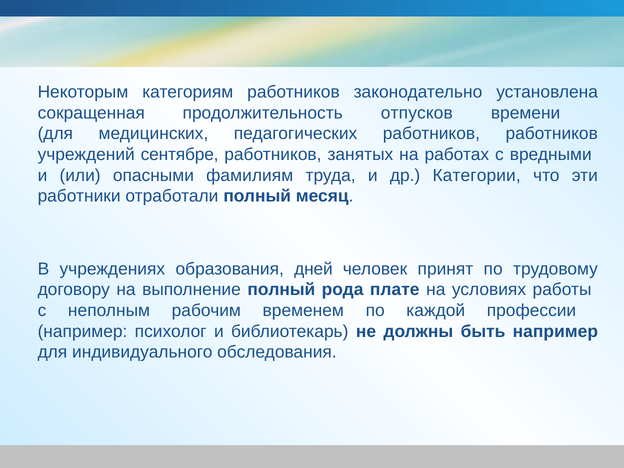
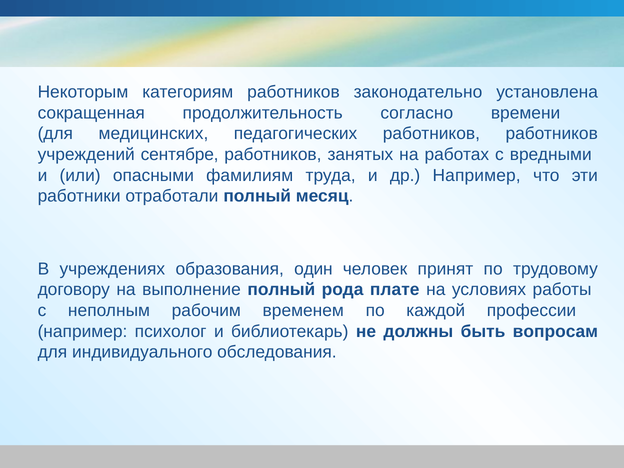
отпусков: отпусков -> согласно (417, 113)
др Категории: Категории -> Например (477, 175)
дней: дней -> один (313, 269)
быть например: например -> вопросам (555, 331)
